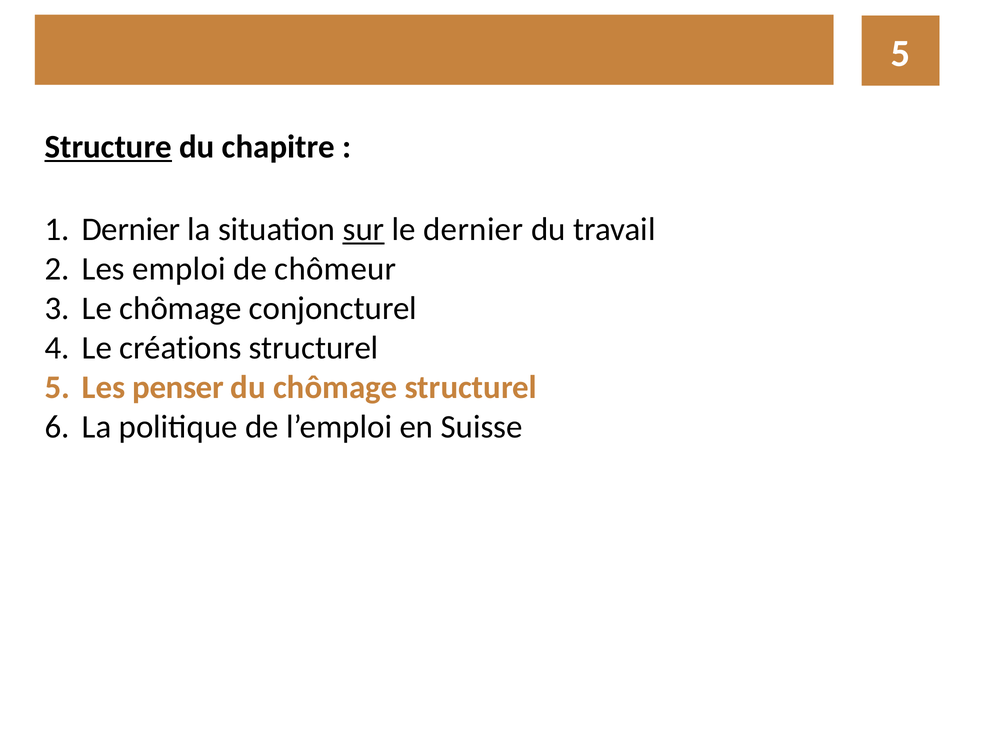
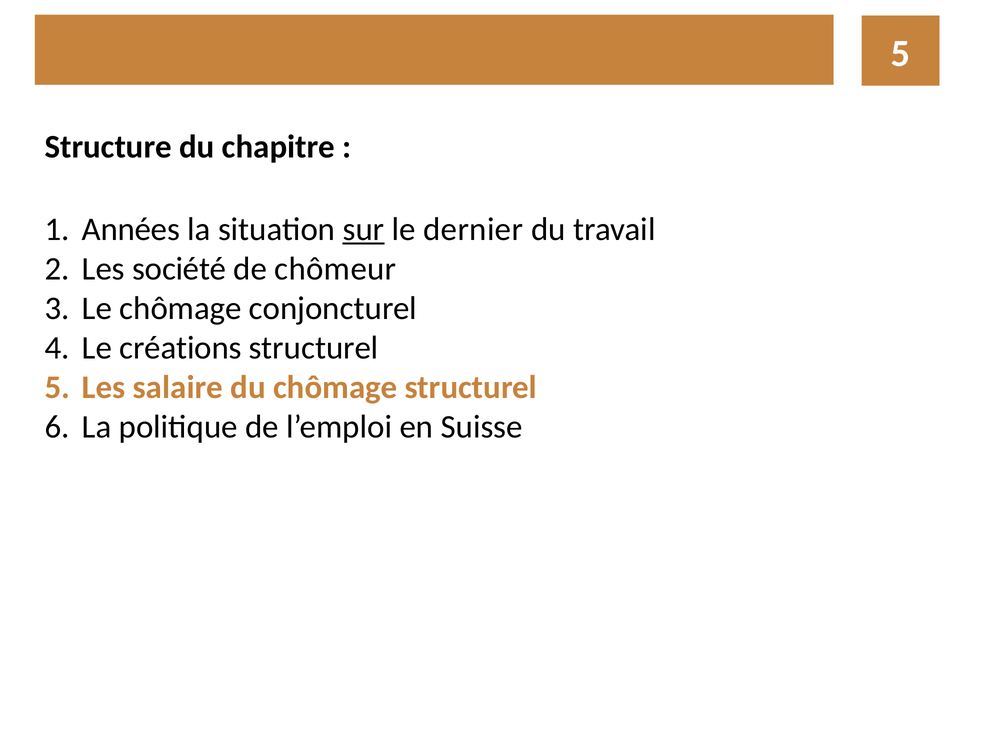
Structure underline: present -> none (108, 147)
Dernier: Dernier -> Années (131, 229)
emploi: emploi -> société (179, 269)
penser: penser -> salaire (178, 387)
